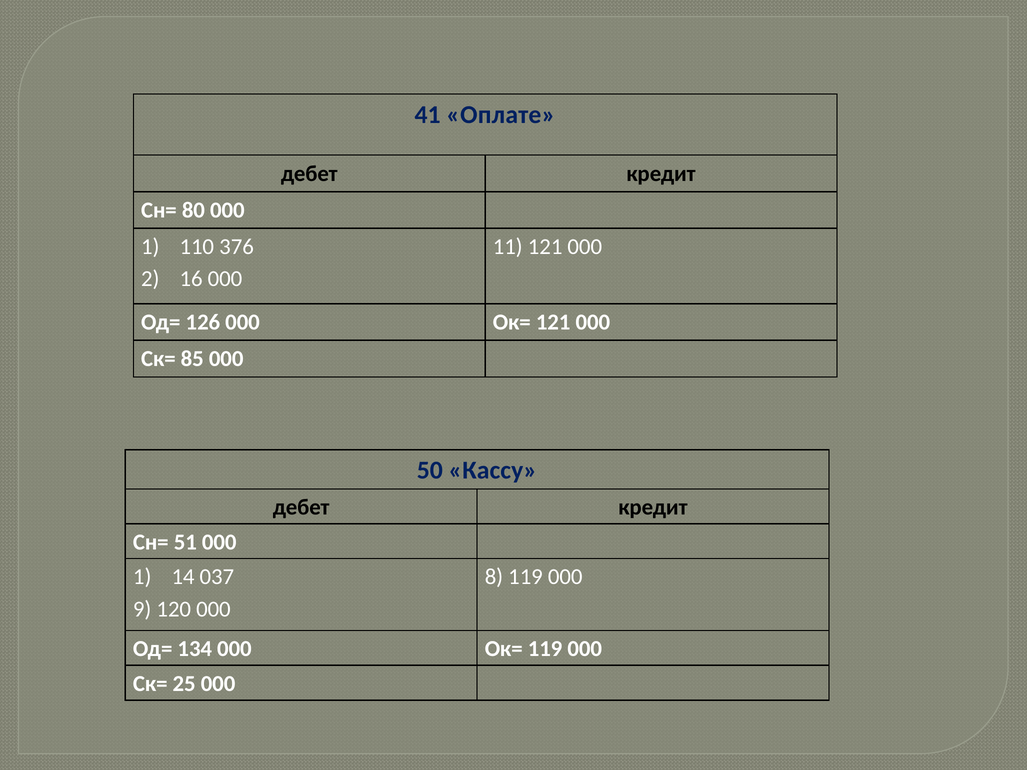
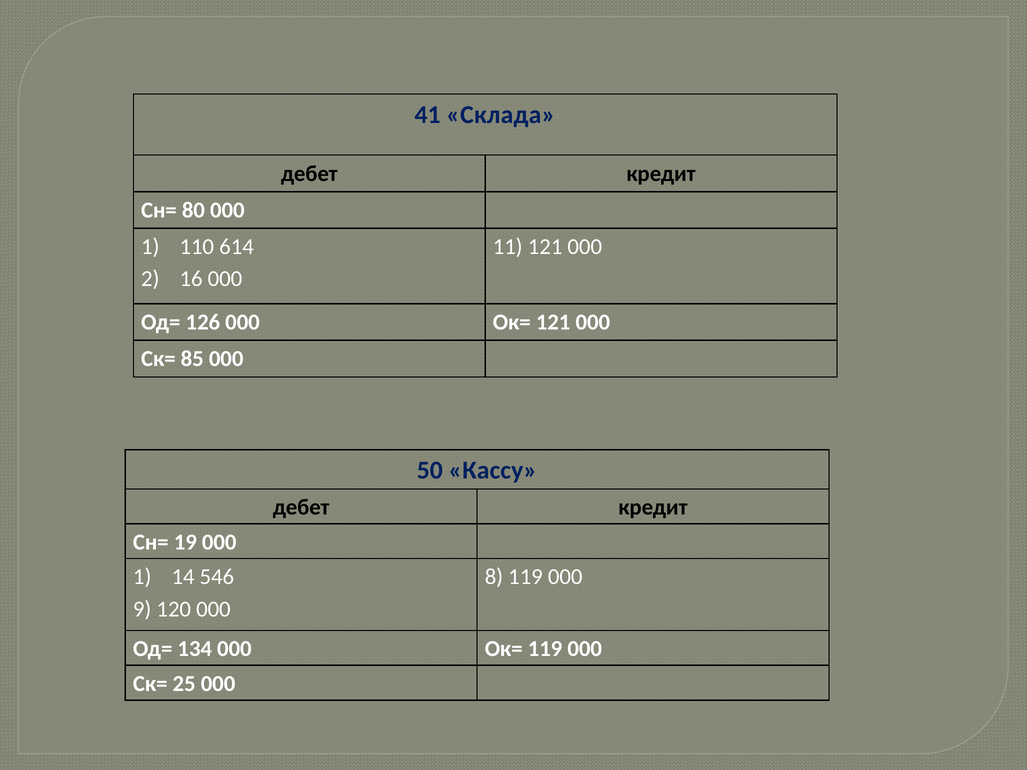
Оплате: Оплате -> Склада (501, 115)
376: 376 -> 614 (237, 247)
51: 51 -> 19 (185, 542)
037: 037 -> 546 (217, 577)
